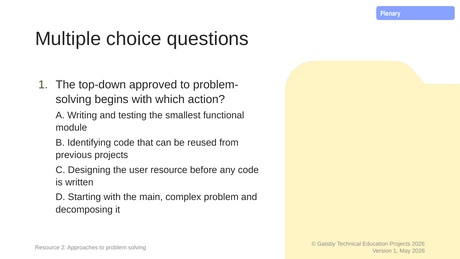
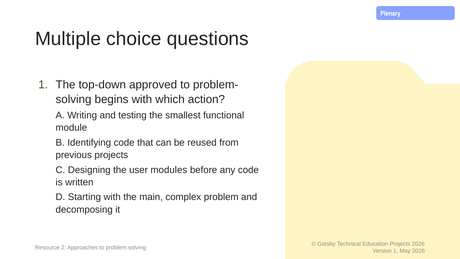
user resource: resource -> modules (169, 170)
